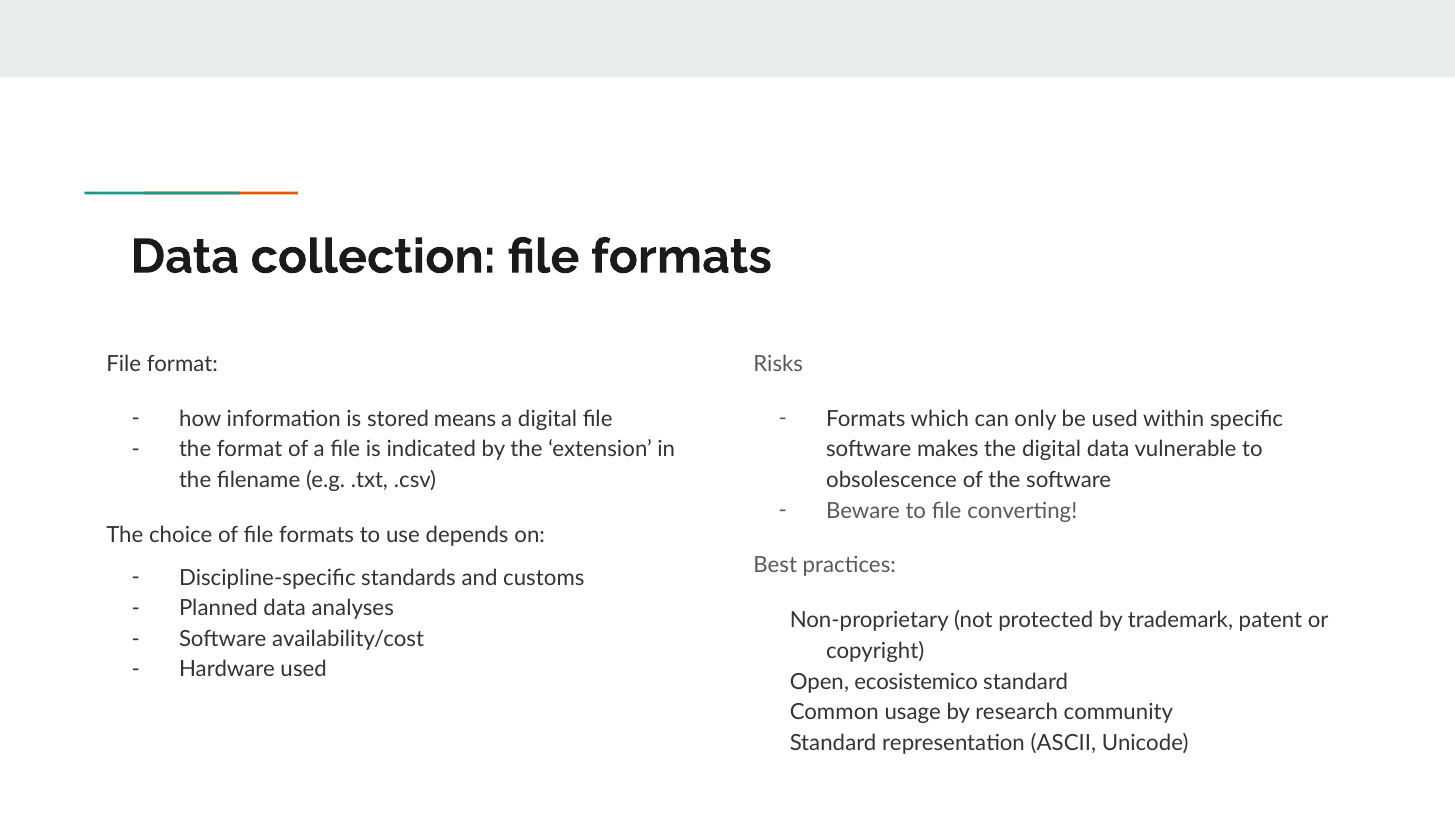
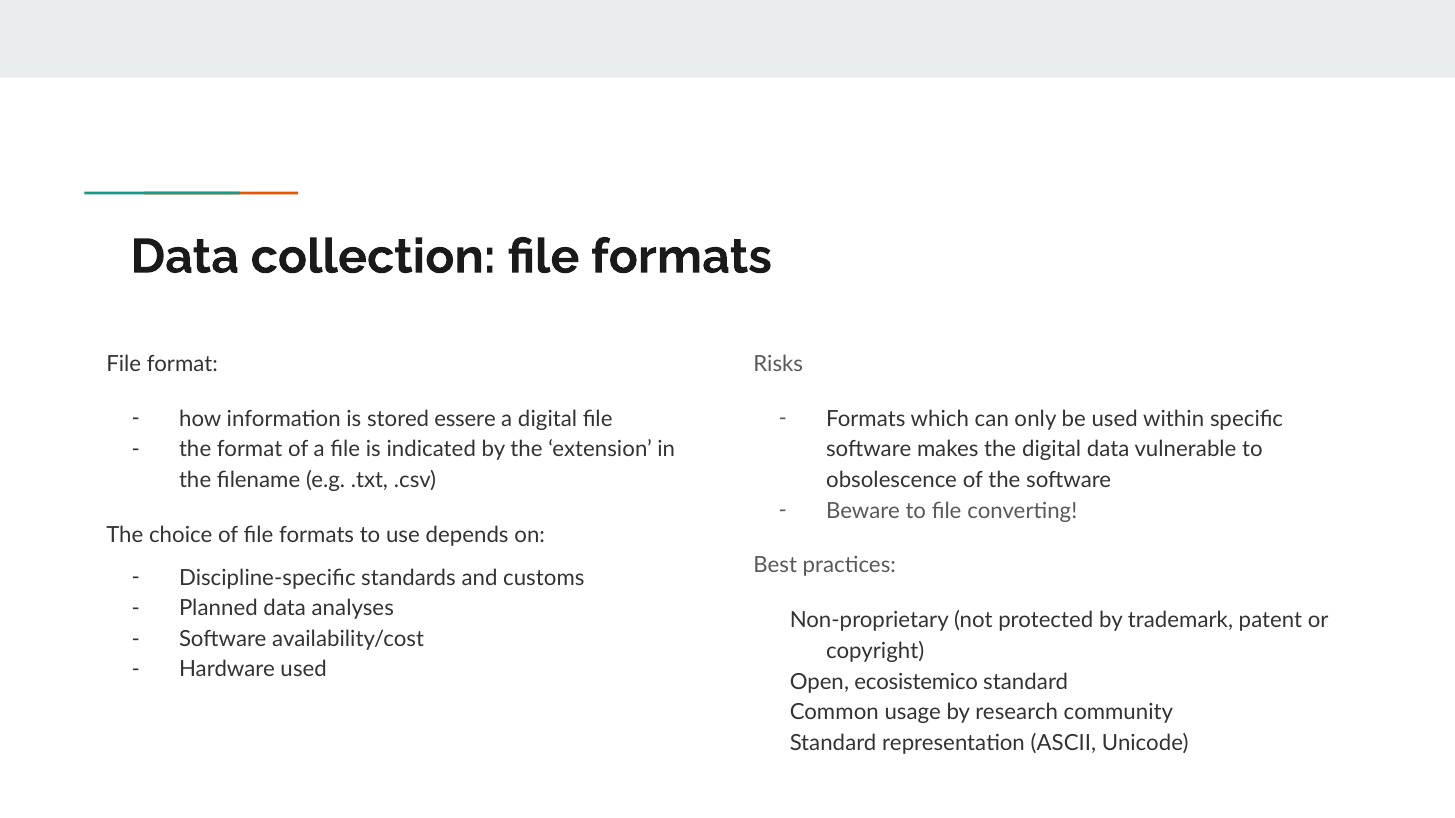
means: means -> essere (465, 419)
